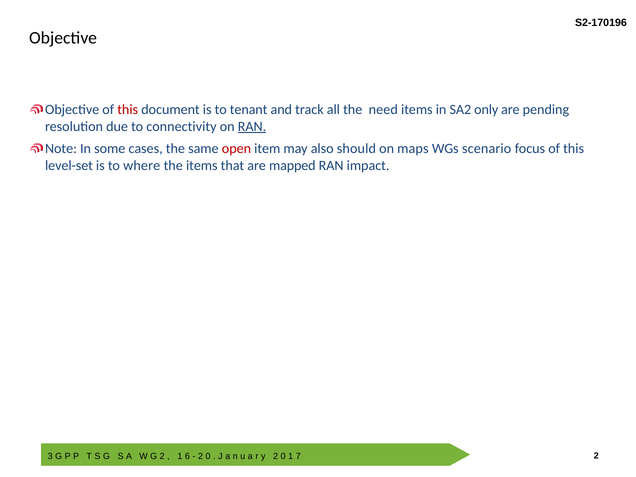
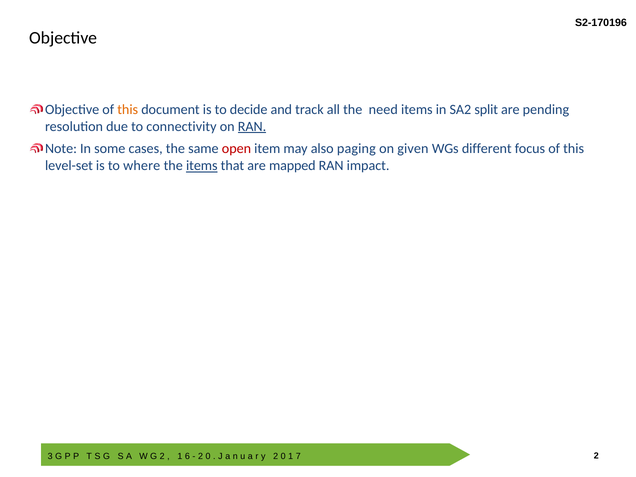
this colour: red -> orange (128, 110)
tenant: tenant -> decide (249, 110)
only: only -> split (486, 110)
should: should -> paging (356, 149)
maps: maps -> given (413, 149)
scenario: scenario -> different (487, 149)
items underline: none -> present (202, 166)
